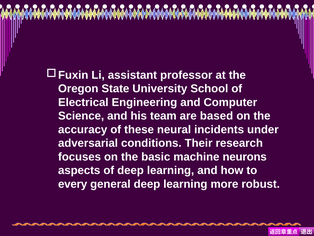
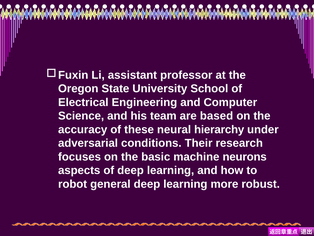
incidents: incidents -> hierarchy (219, 129)
every: every -> robot (73, 184)
